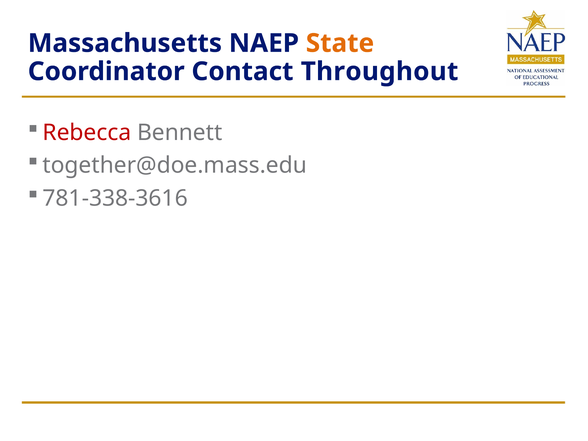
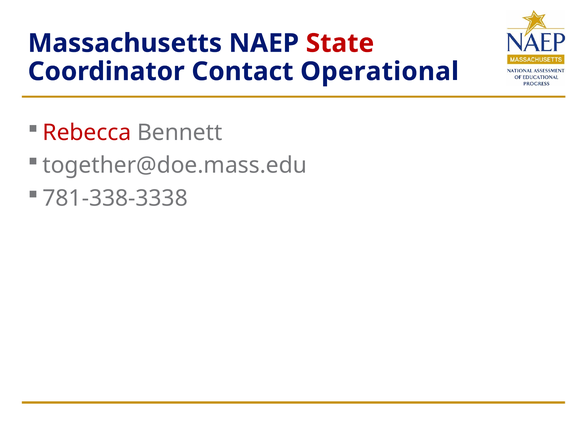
State colour: orange -> red (340, 43)
Throughout: Throughout -> Operational (380, 71)
781-338-3616: 781-338-3616 -> 781-338-3338 (115, 198)
